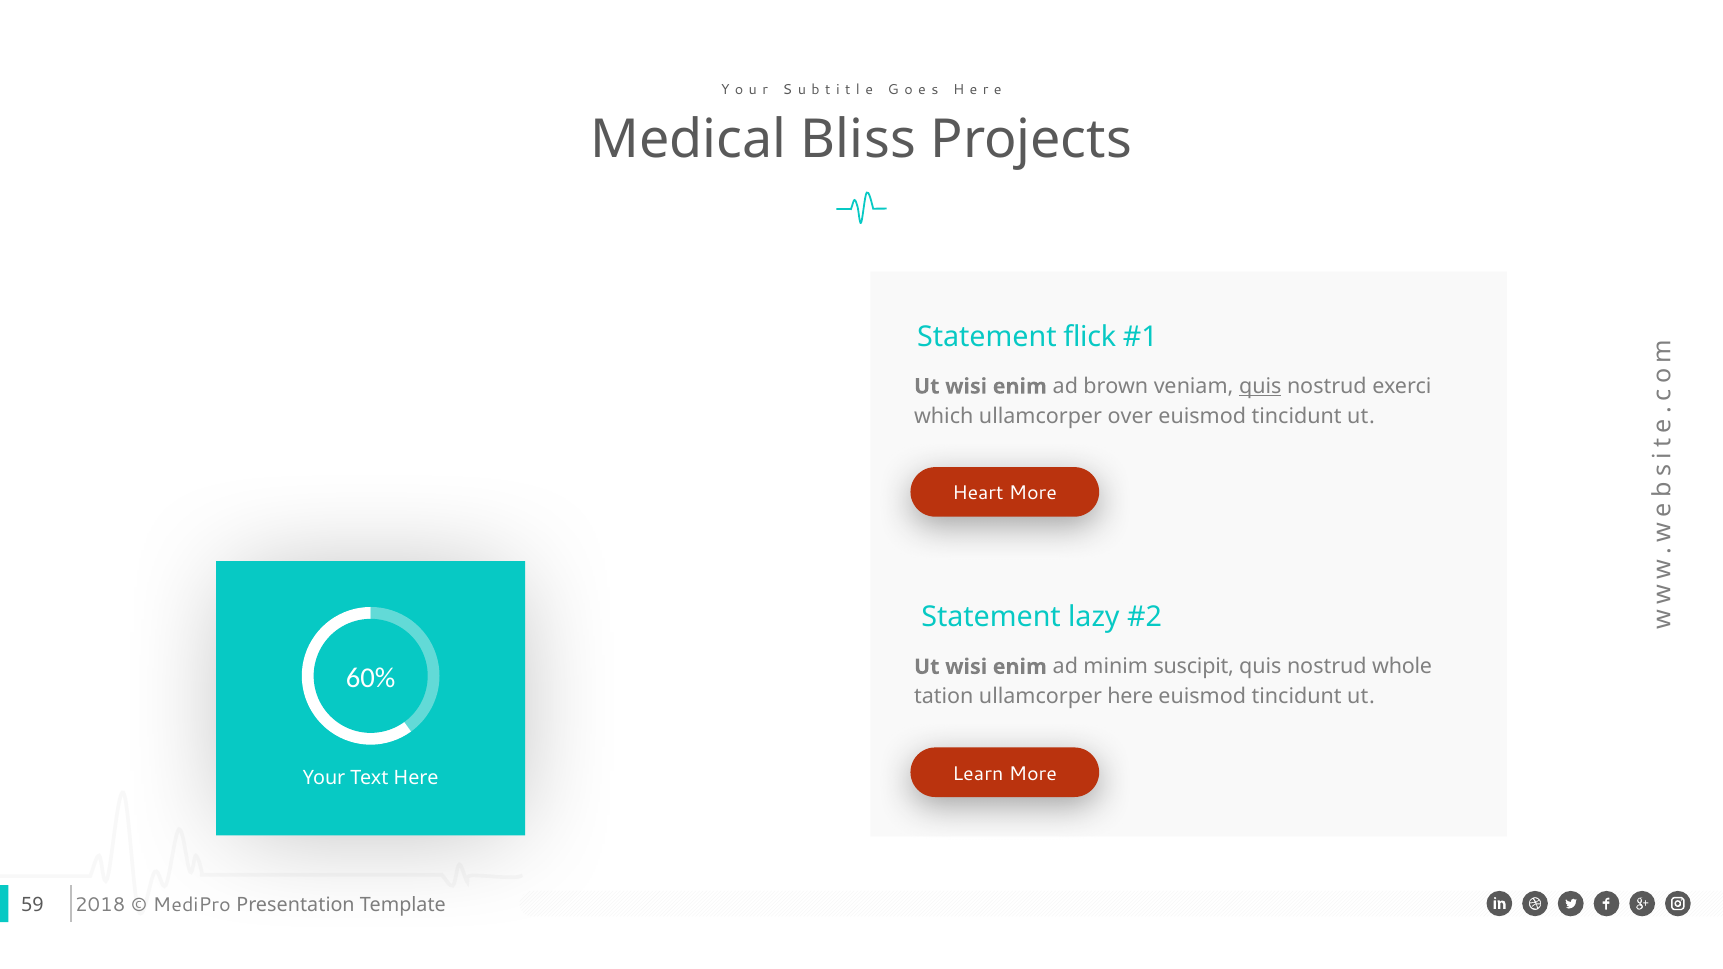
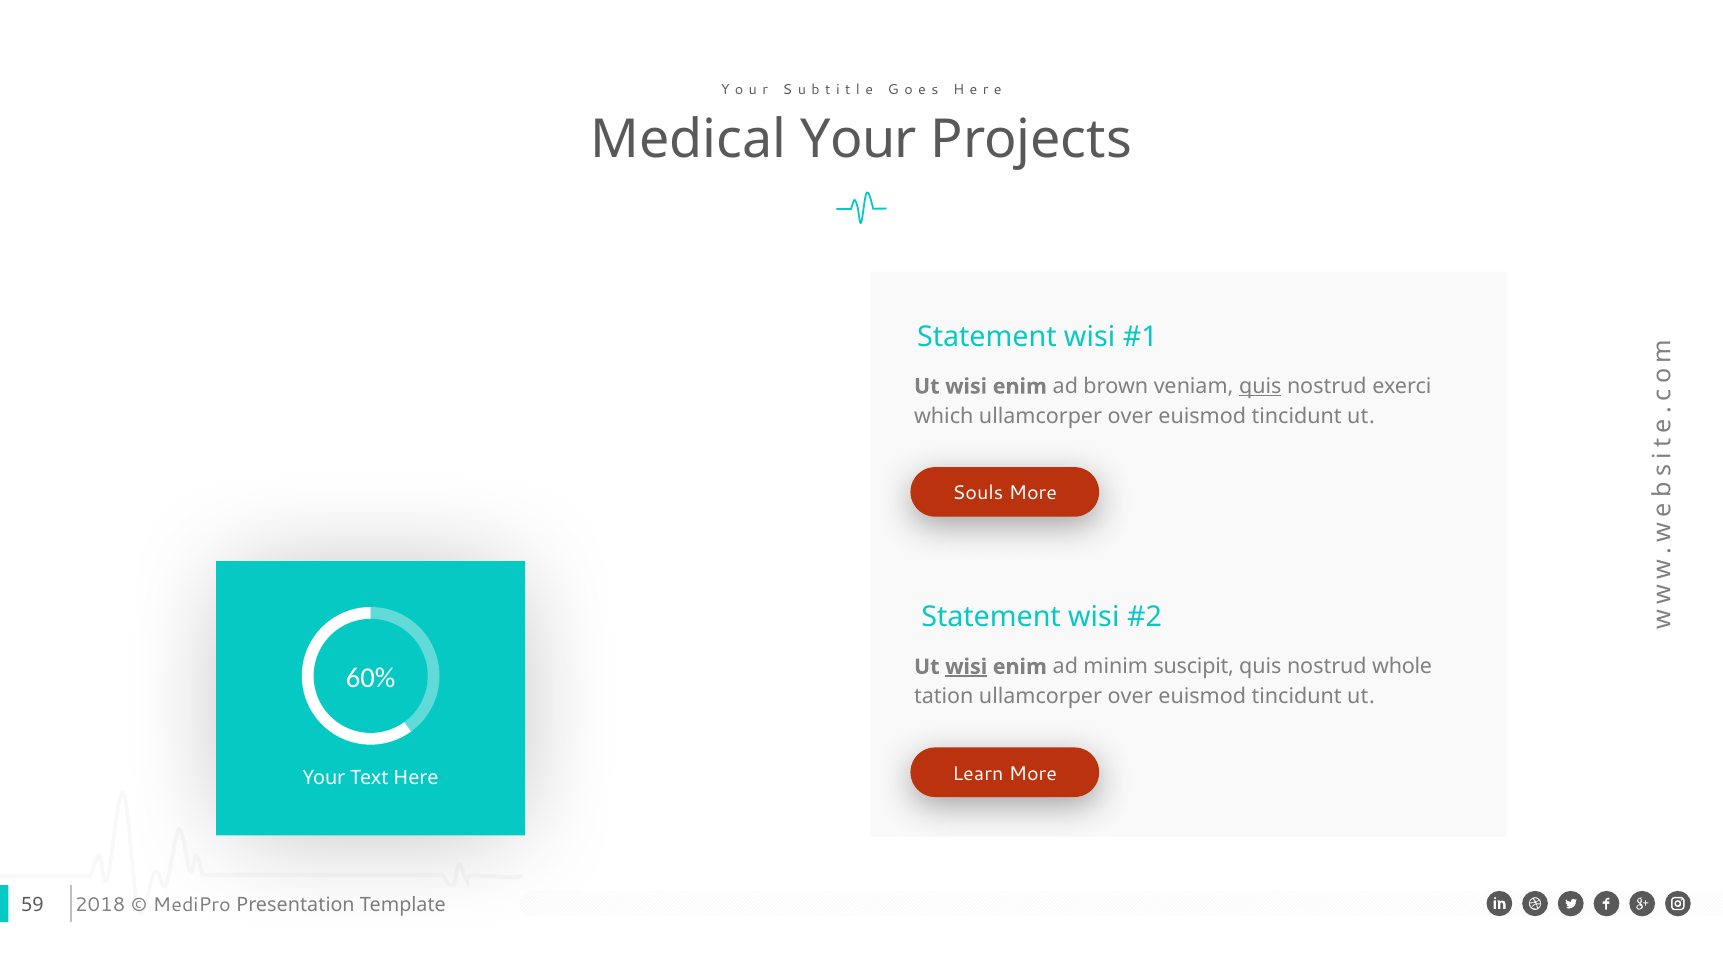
Medical Bliss: Bliss -> Your (859, 140)
flick: flick -> wisi (1090, 337)
Heart: Heart -> Souls (978, 493)
lazy: lazy -> wisi (1094, 617)
wisi underline: none -> present (966, 667)
tation ullamcorper here: here -> over (1130, 696)
